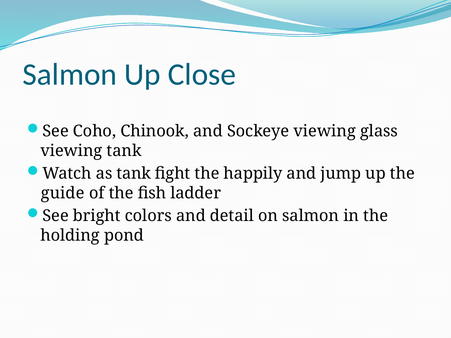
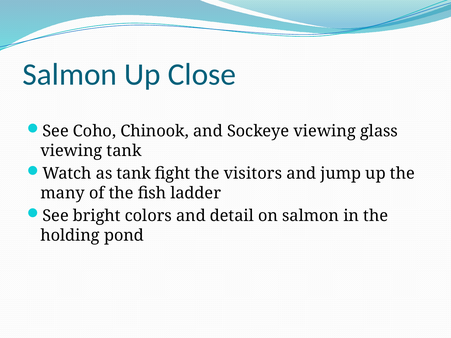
happily: happily -> visitors (253, 174)
guide: guide -> many (63, 193)
